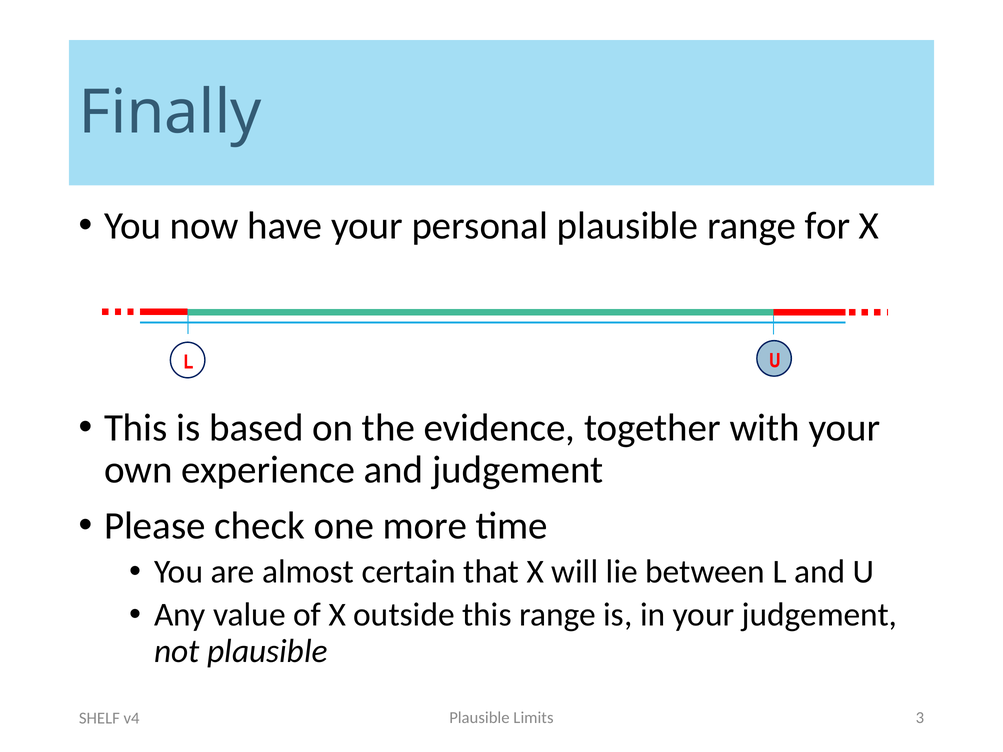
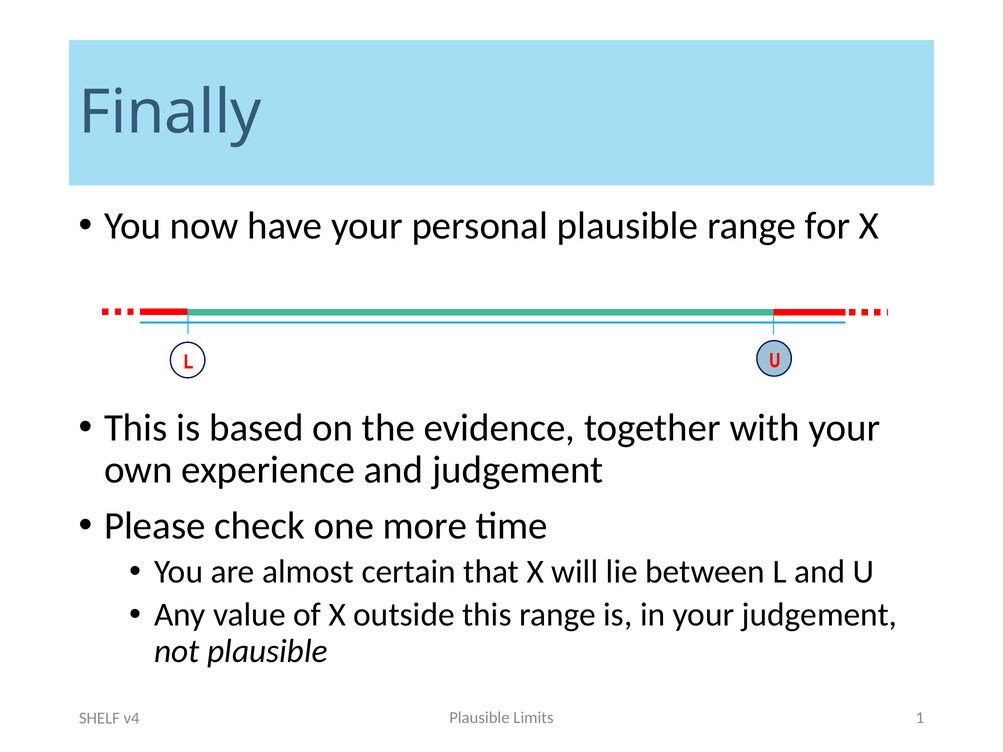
3: 3 -> 1 (920, 718)
